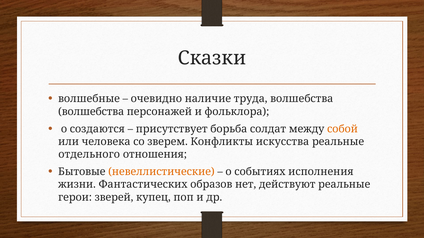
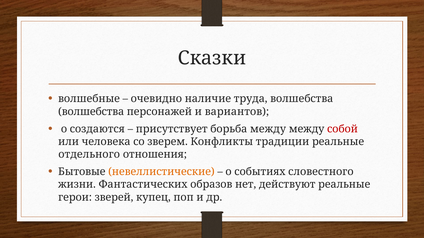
фольклора: фольклора -> вариантов (237, 112)
борьба солдат: солдат -> между (268, 129)
собой colour: orange -> red (342, 129)
искусства: искусства -> традиции (283, 142)
исполнения: исполнения -> словестного (321, 172)
